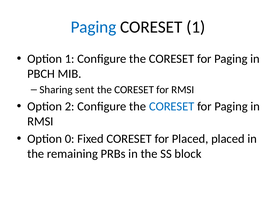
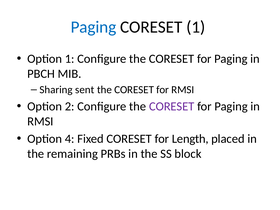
CORESET colour: blue -> purple (172, 106)
0: 0 -> 4 (70, 139)
for Placed: Placed -> Length (190, 139)
